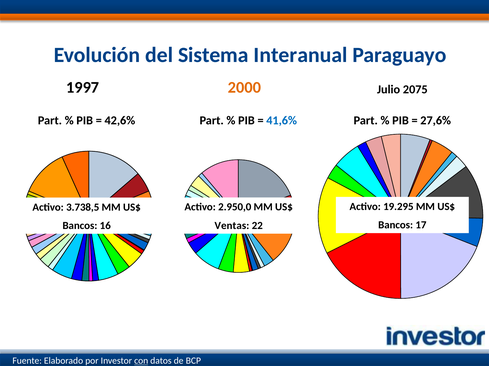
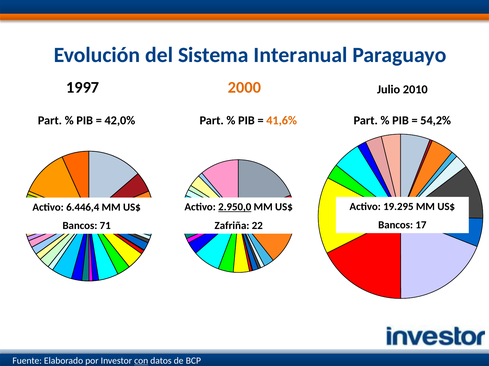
2075: 2075 -> 2010 (415, 89)
42,6%: 42,6% -> 42,0% (120, 121)
41,6% colour: blue -> orange (282, 121)
27,6%: 27,6% -> 54,2% (436, 121)
2.950,0 underline: none -> present (235, 208)
3.738,5: 3.738,5 -> 6.446,4 (83, 208)
Ventas: Ventas -> Zafriña (232, 226)
16: 16 -> 71 (105, 226)
